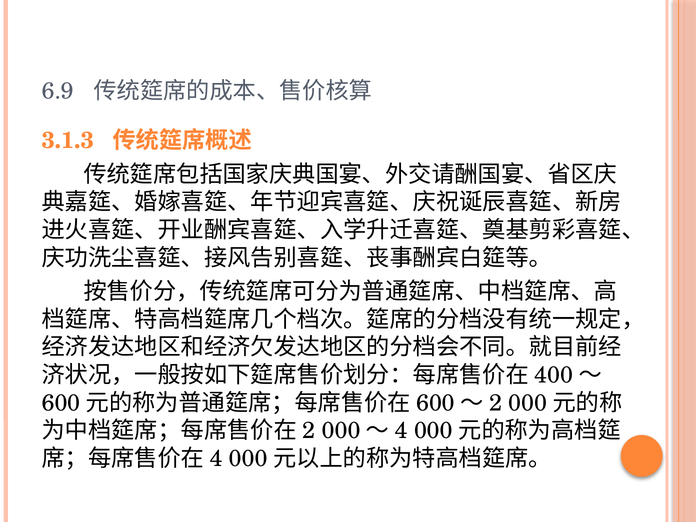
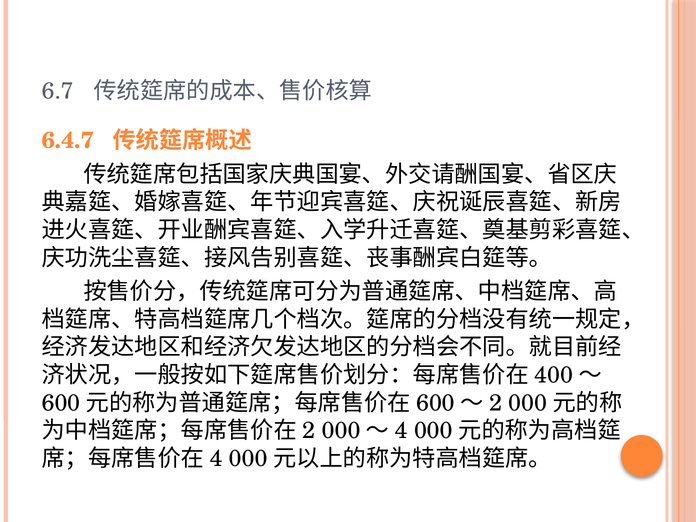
6.9: 6.9 -> 6.7 (58, 91)
3.1.3: 3.1.3 -> 6.4.7 (68, 141)
